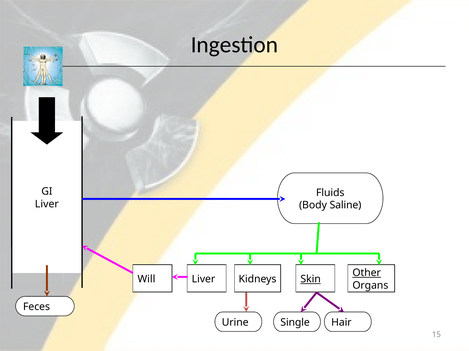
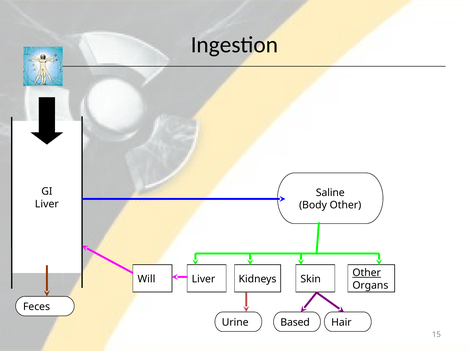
Fluids: Fluids -> Saline (330, 193)
Body Saline: Saline -> Other (345, 206)
Skin underline: present -> none (311, 280)
Single: Single -> Based (295, 323)
